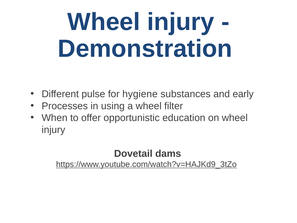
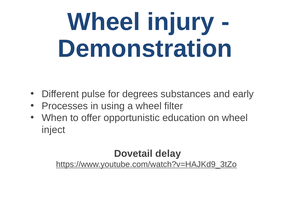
hygiene: hygiene -> degrees (140, 94)
injury: injury -> inject (53, 130)
dams: dams -> delay (168, 153)
